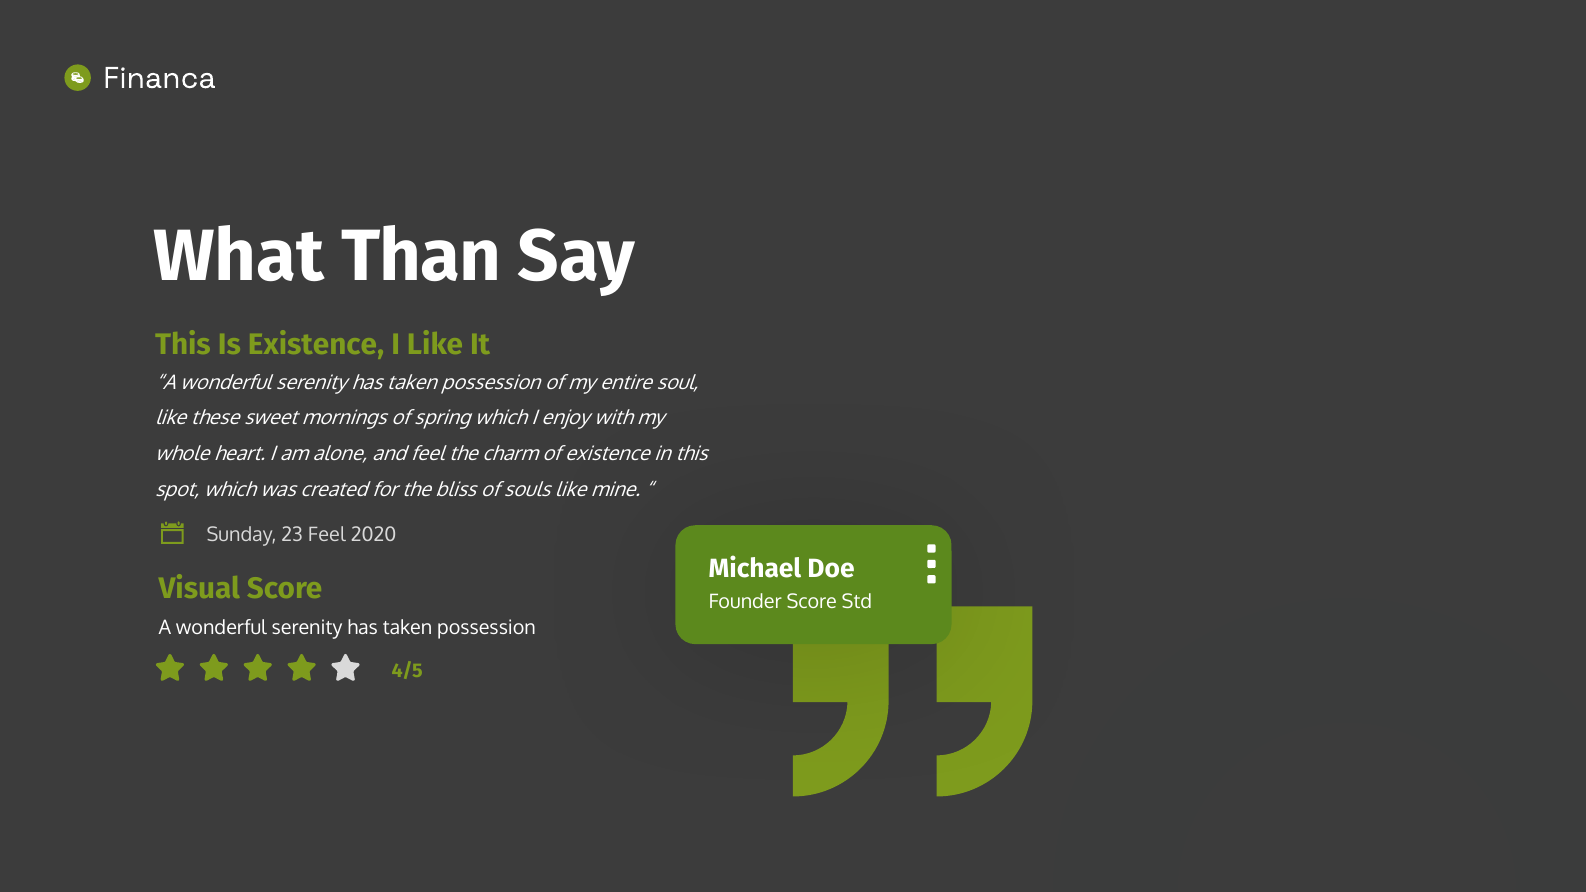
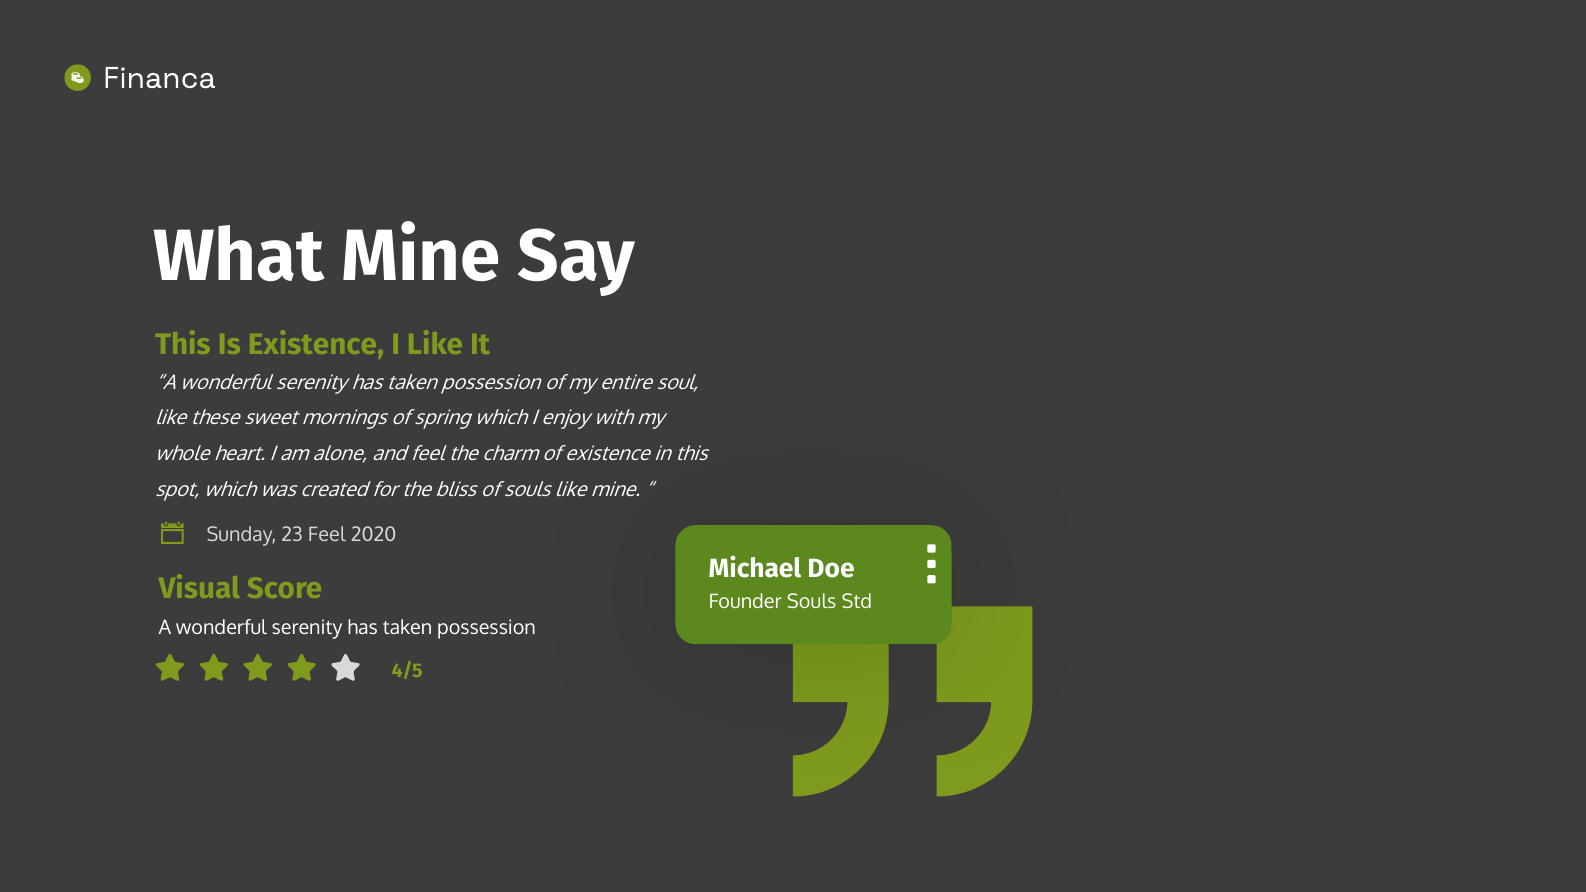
What Than: Than -> Mine (421, 256)
Founder Score: Score -> Souls (812, 602)
